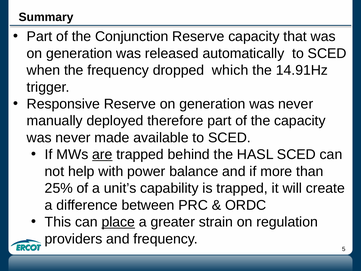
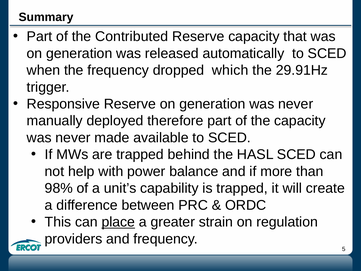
Conjunction: Conjunction -> Contributed (132, 36)
14.91Hz: 14.91Hz -> 29.91Hz (302, 70)
are underline: present -> none (102, 154)
25%: 25% -> 98% (59, 188)
